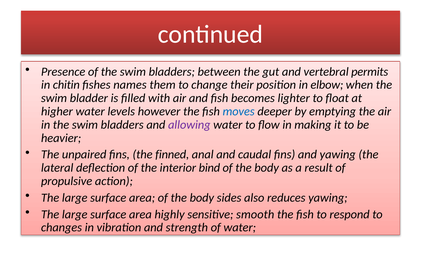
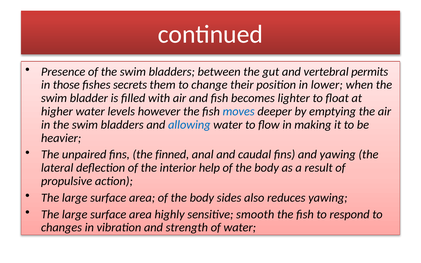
chitin: chitin -> those (66, 85)
names: names -> secrets (130, 85)
elbow: elbow -> lower (327, 85)
allowing colour: purple -> blue (189, 125)
bind: bind -> help (209, 168)
